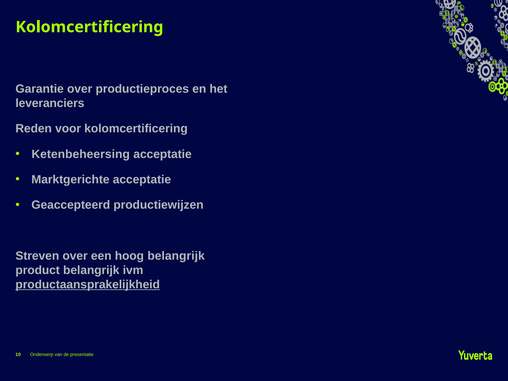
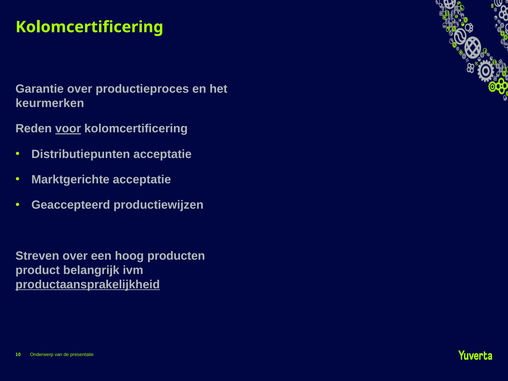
leveranciers: leveranciers -> keurmerken (50, 103)
voor underline: none -> present (68, 129)
Ketenbeheersing: Ketenbeheersing -> Distributiepunten (81, 154)
hoog belangrijk: belangrijk -> producten (176, 256)
